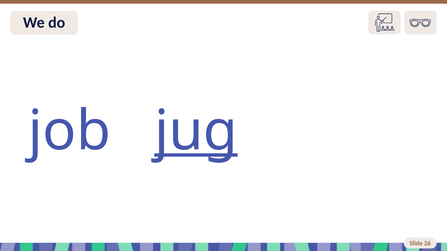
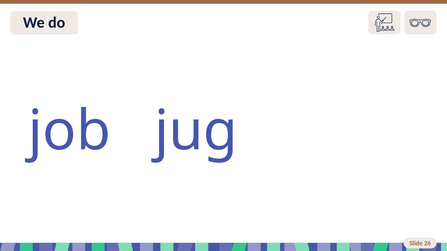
jug underline: present -> none (196, 131)
